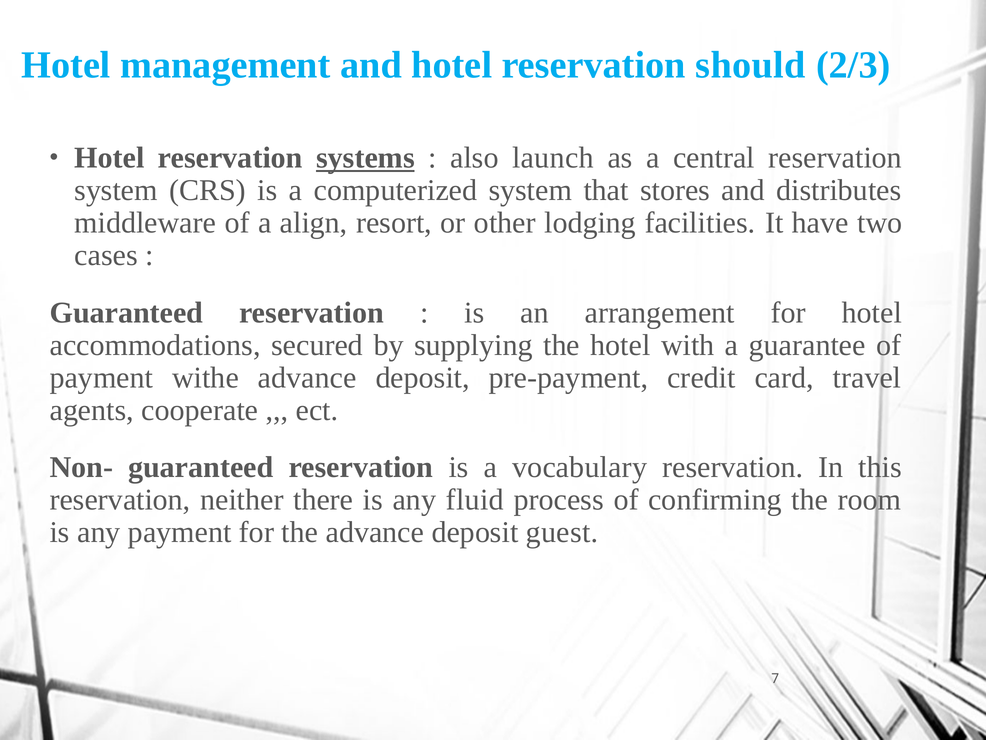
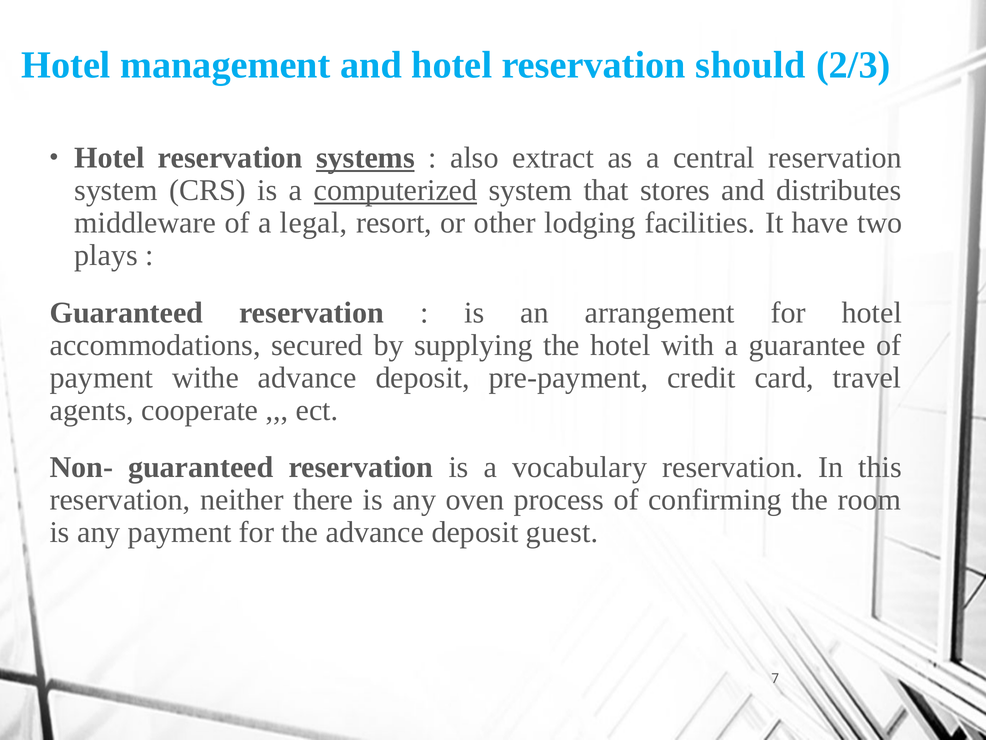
launch: launch -> extract (553, 158)
computerized underline: none -> present (395, 190)
align: align -> legal (314, 223)
cases: cases -> plays (106, 255)
fluid: fluid -> oven (475, 500)
